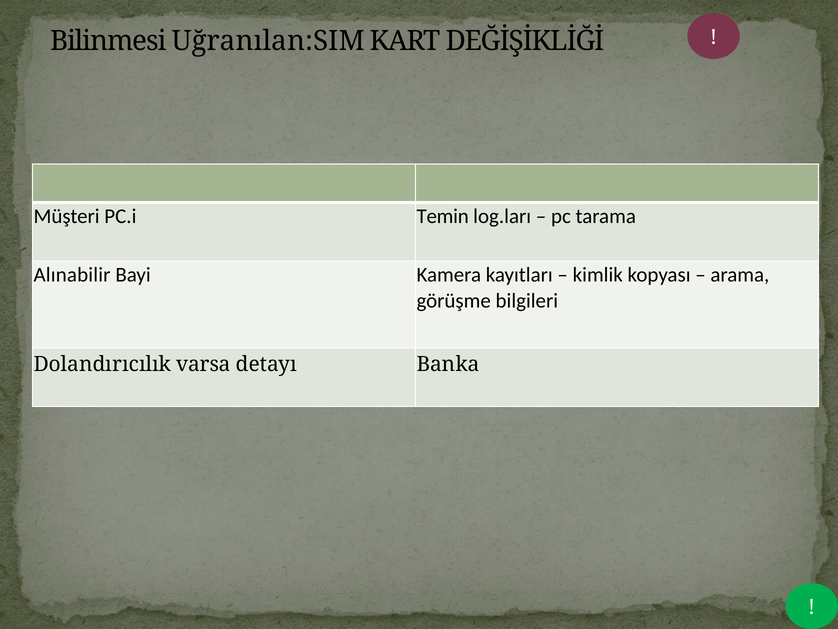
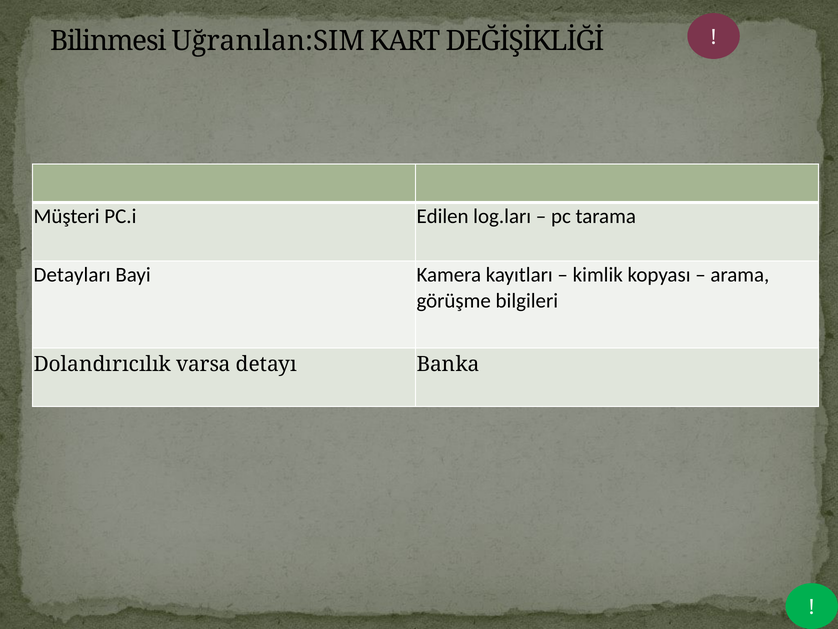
Temin: Temin -> Edilen (443, 216)
Alınabilir: Alınabilir -> Detayları (72, 275)
